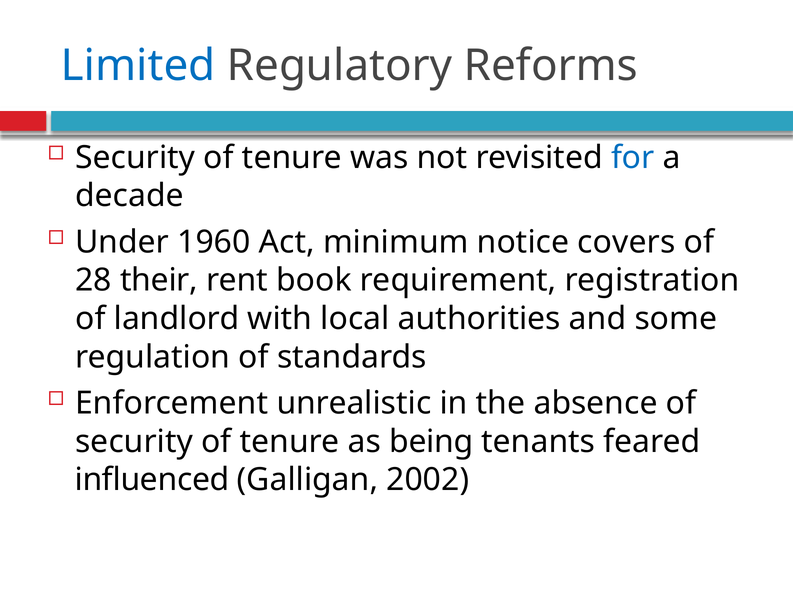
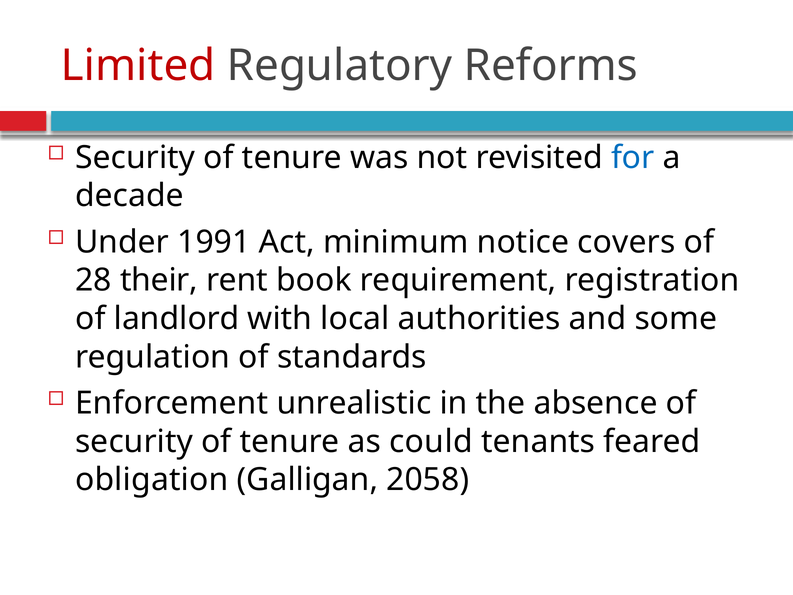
Limited colour: blue -> red (138, 66)
1960: 1960 -> 1991 (214, 242)
being: being -> could (431, 441)
influenced: influenced -> obligation (152, 480)
2002: 2002 -> 2058 (428, 480)
